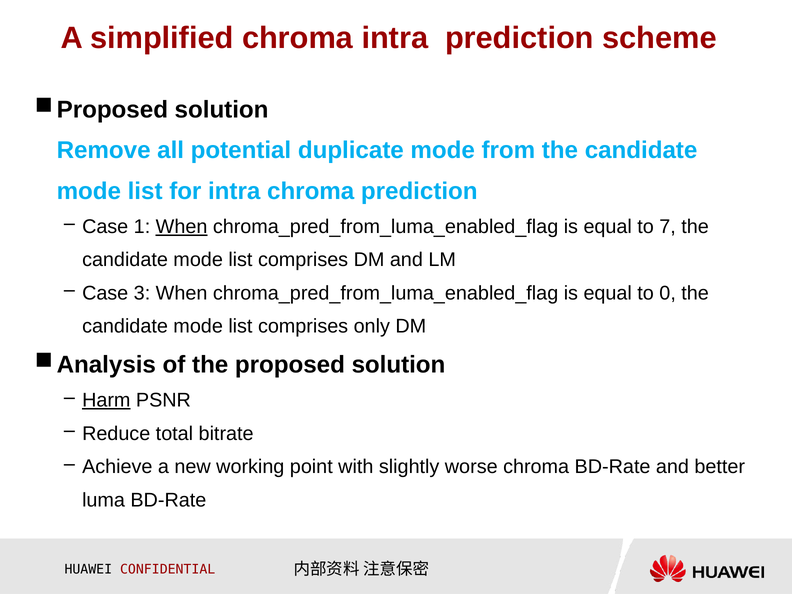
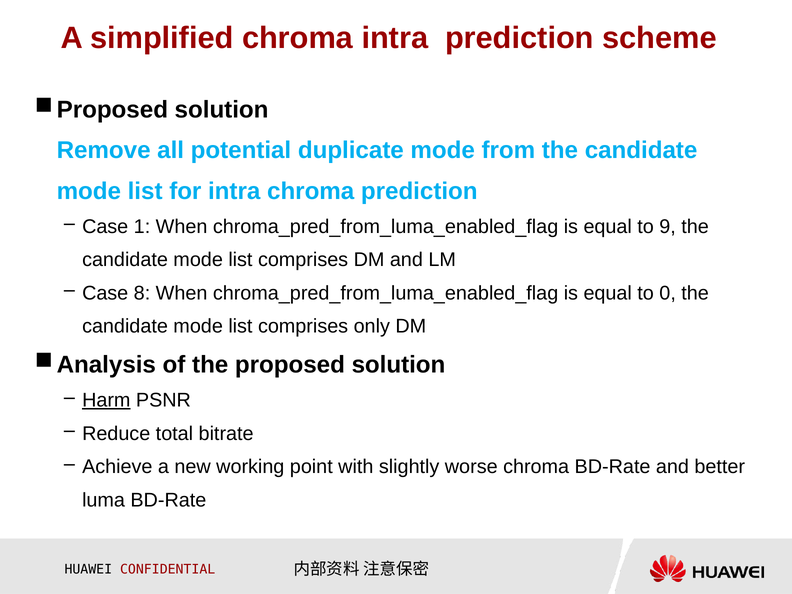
When underline: present -> none (182, 227)
7: 7 -> 9 (668, 227)
3: 3 -> 8 (142, 293)
